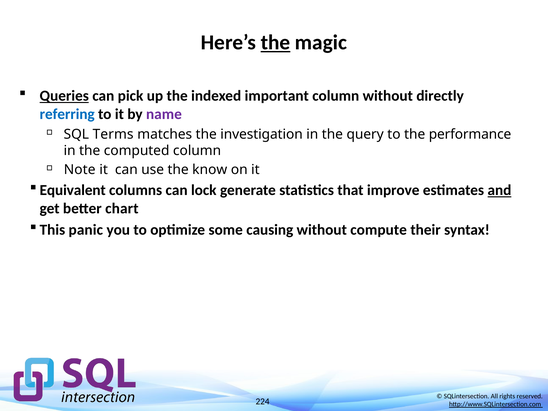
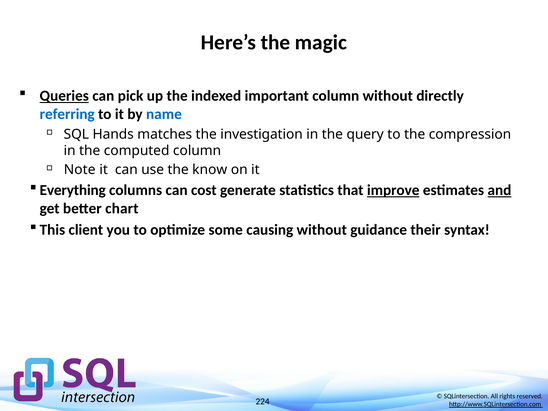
the underline: present -> none (275, 43)
name colour: purple -> blue (164, 114)
Terms: Terms -> Hands (113, 134)
performance: performance -> compression (470, 134)
Equivalent: Equivalent -> Everything (73, 190)
lock: lock -> cost (204, 190)
improve underline: none -> present (393, 190)
panic: panic -> client (86, 230)
compute: compute -> guidance (379, 230)
